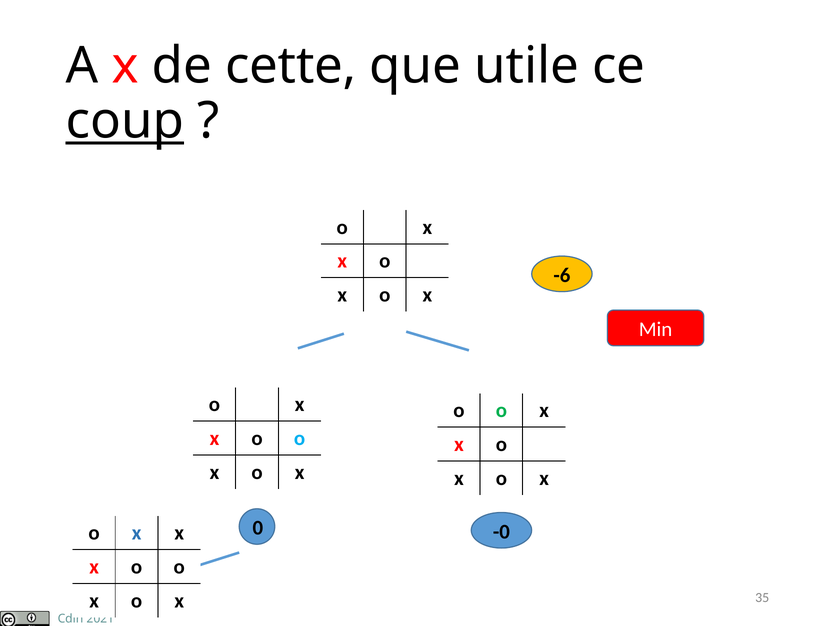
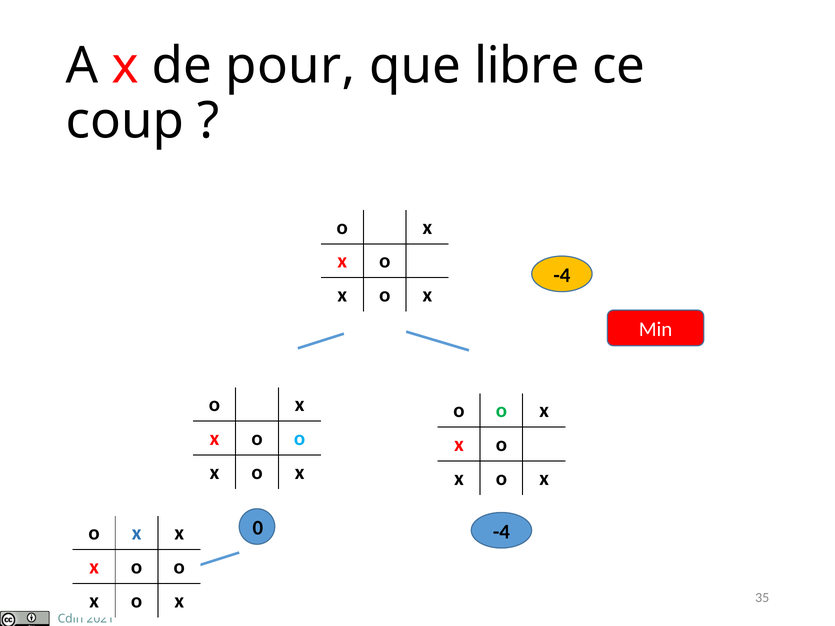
cette: cette -> pour (290, 66)
utile: utile -> libre (527, 66)
coup underline: present -> none (125, 121)
-6: -6 -> -4 (562, 275)
-0: -0 -> -4 (501, 532)
